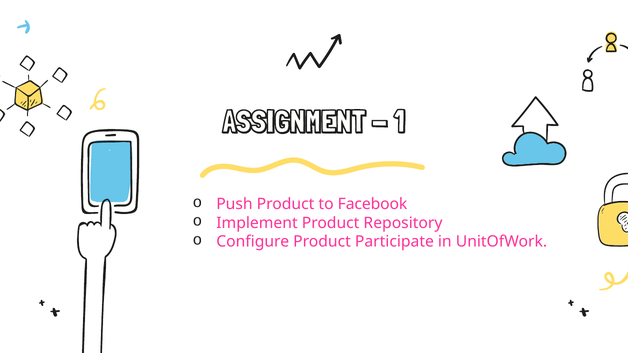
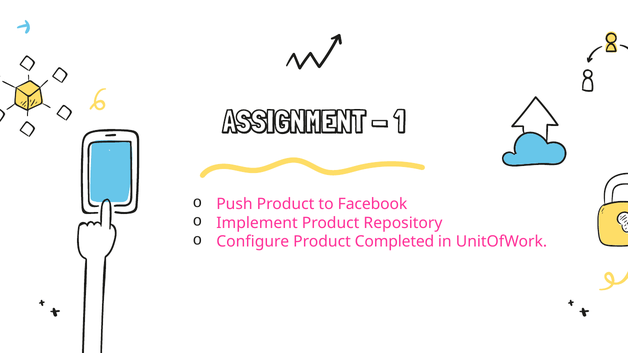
Participate: Participate -> Completed (394, 242)
